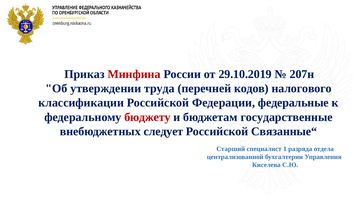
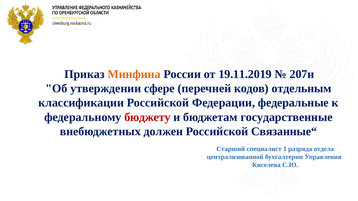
Минфина colour: red -> orange (134, 74)
29.10.2019: 29.10.2019 -> 19.11.2019 (245, 74)
труда: труда -> сфере (159, 89)
налогового: налогового -> отдельным (302, 89)
следует: следует -> должен (163, 132)
